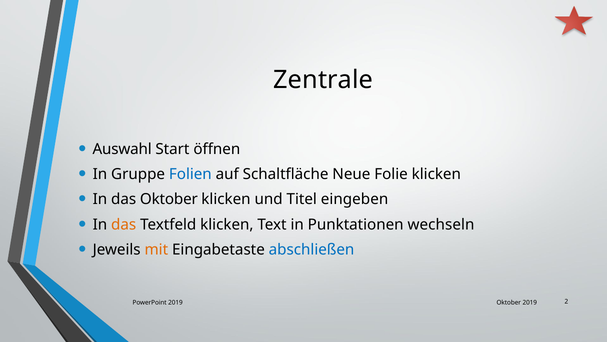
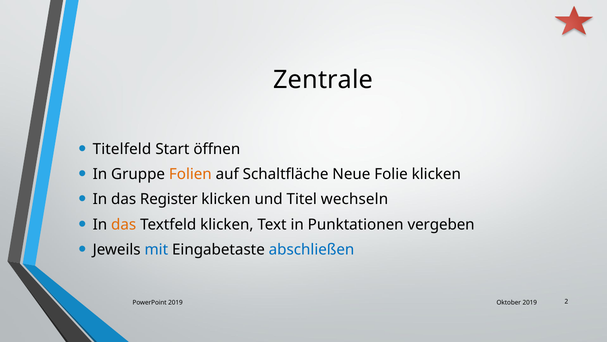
Auswahl: Auswahl -> Titelfeld (122, 149)
Folien colour: blue -> orange (190, 174)
das Oktober: Oktober -> Register (169, 199)
eingeben: eingeben -> wechseln (354, 199)
wechseln: wechseln -> vergeben (441, 224)
mit colour: orange -> blue (156, 249)
